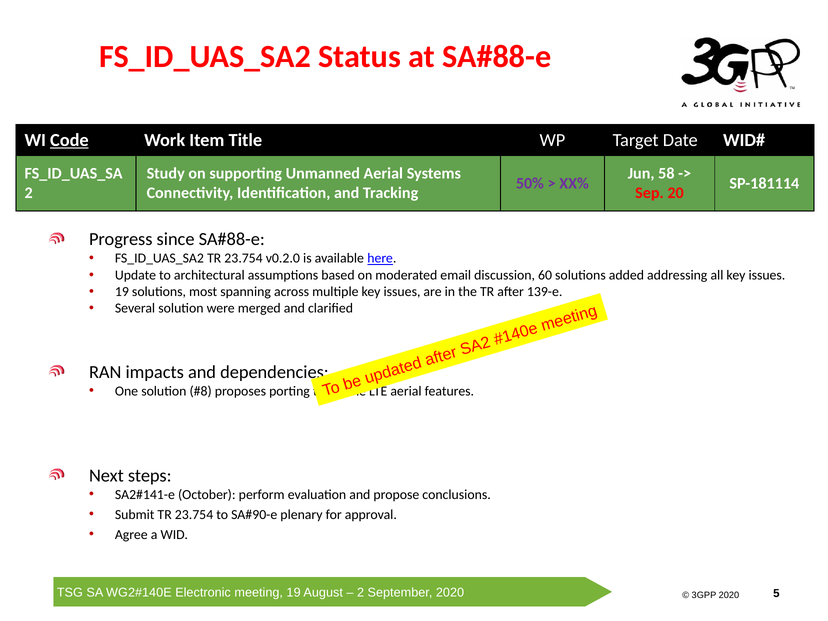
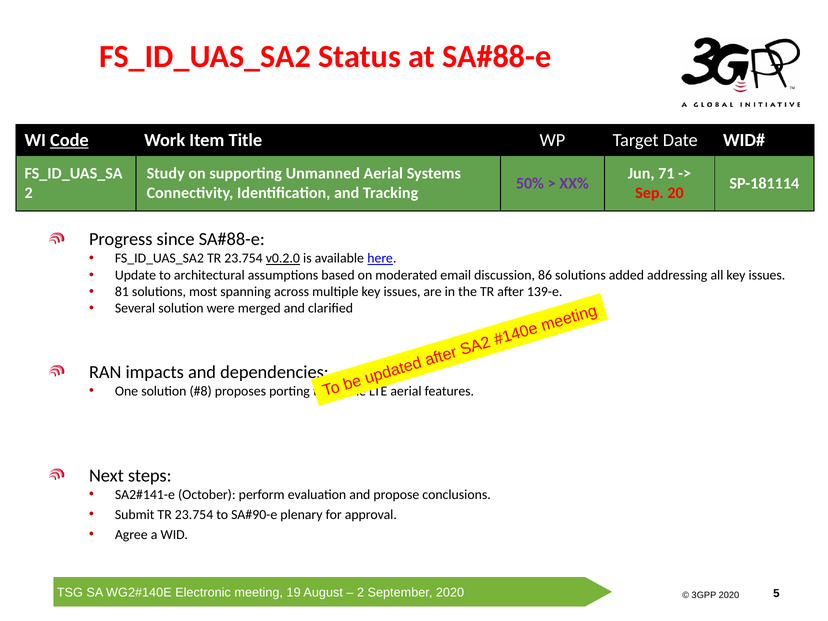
58: 58 -> 71 (666, 174)
v0.2.0 underline: none -> present (283, 258)
60: 60 -> 86 (545, 275)
19: 19 -> 81 (122, 292)
